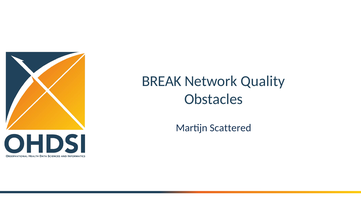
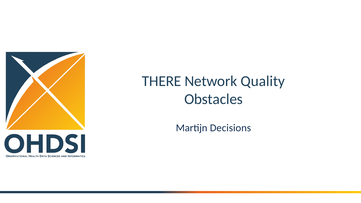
BREAK: BREAK -> THERE (162, 81)
Scattered: Scattered -> Decisions (230, 128)
